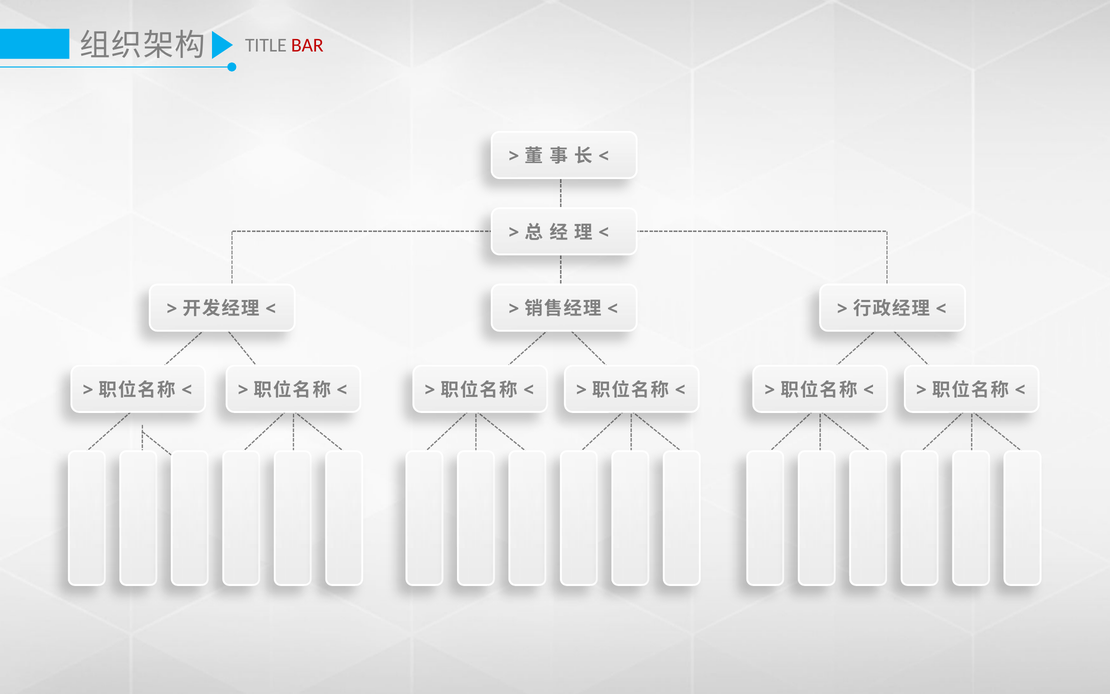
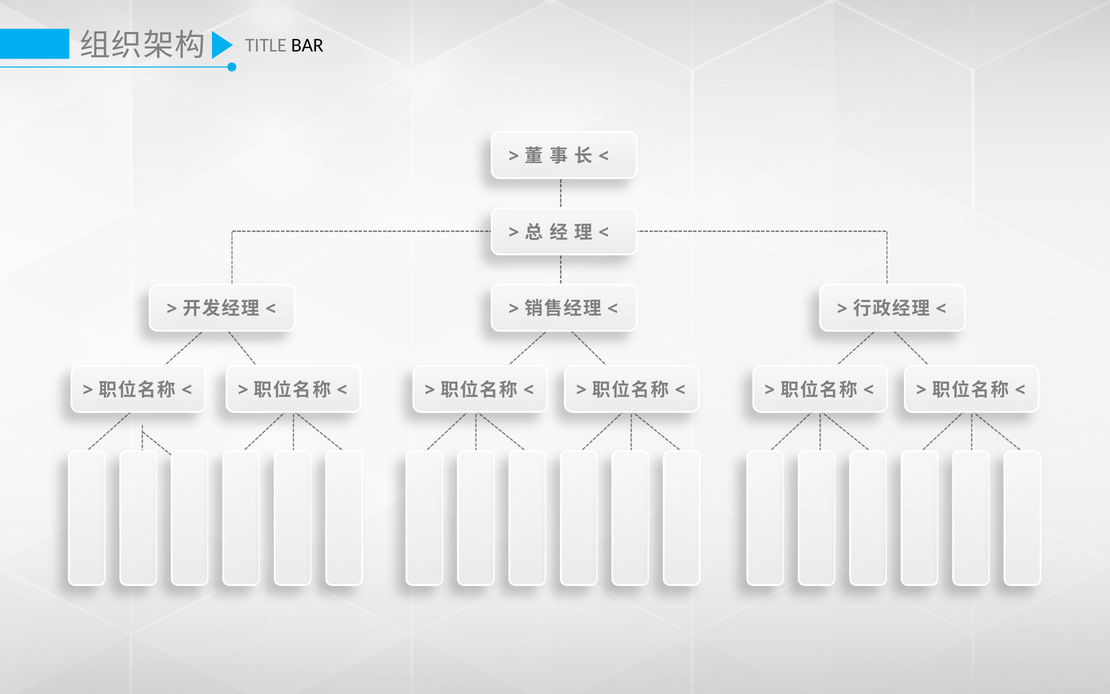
BAR colour: red -> black (307, 45)
